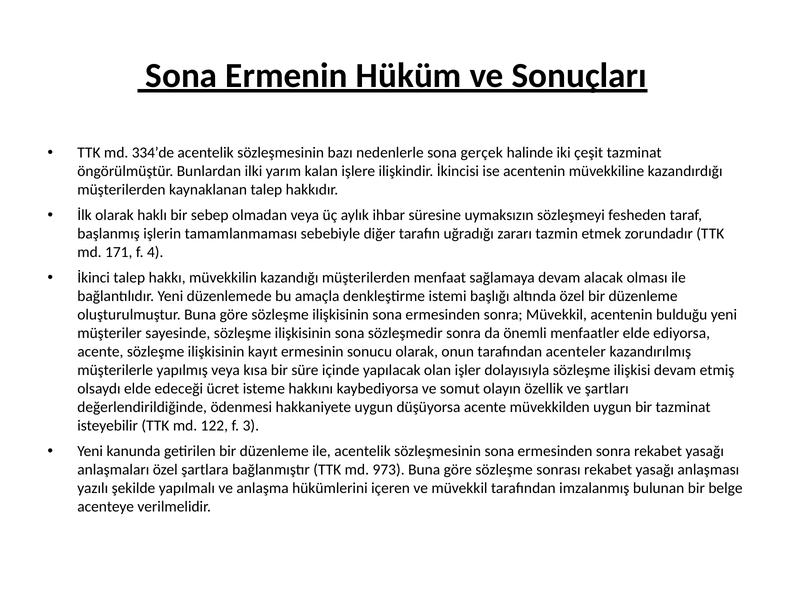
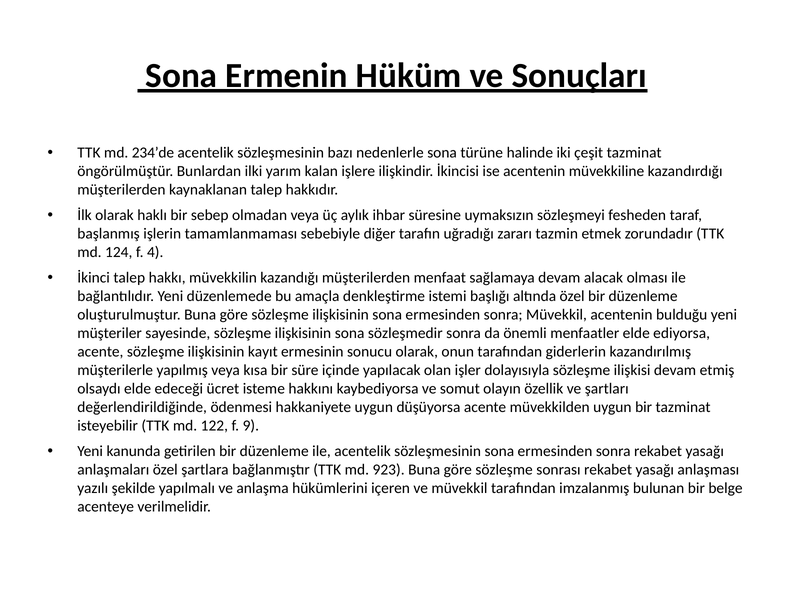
334’de: 334’de -> 234’de (153, 153)
gerçek: gerçek -> türüne (482, 153)
171: 171 -> 124 (119, 253)
acenteler: acenteler -> giderlerin (576, 352)
3: 3 -> 9 (251, 426)
973: 973 -> 923 (389, 470)
